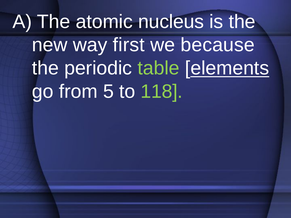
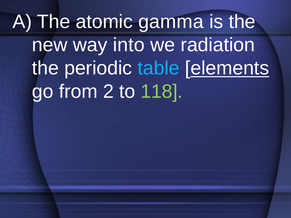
nucleus: nucleus -> gamma (171, 22)
first: first -> into (129, 45)
because: because -> radiation (218, 45)
table colour: light green -> light blue (158, 68)
5: 5 -> 2 (108, 92)
